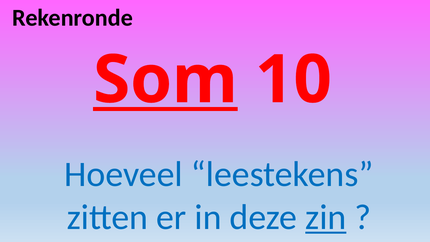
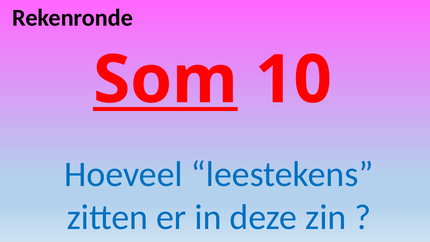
zin underline: present -> none (326, 217)
